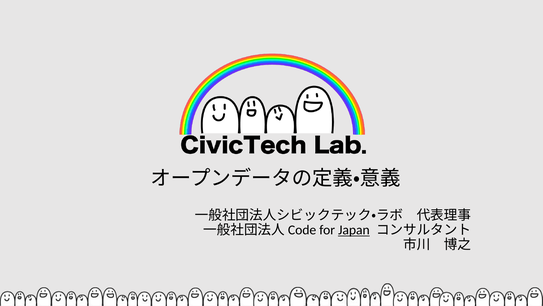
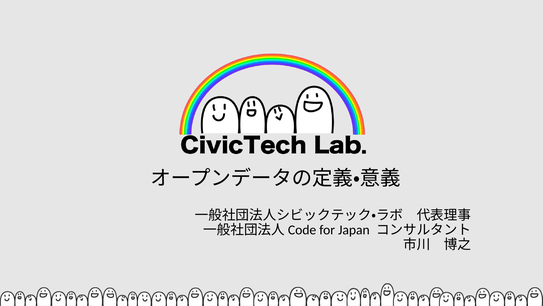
Japan underline: present -> none (354, 230)
